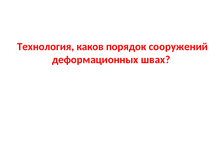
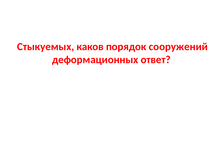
Технология: Технология -> Стыкуемых (46, 47)
швах: швах -> ответ (156, 60)
